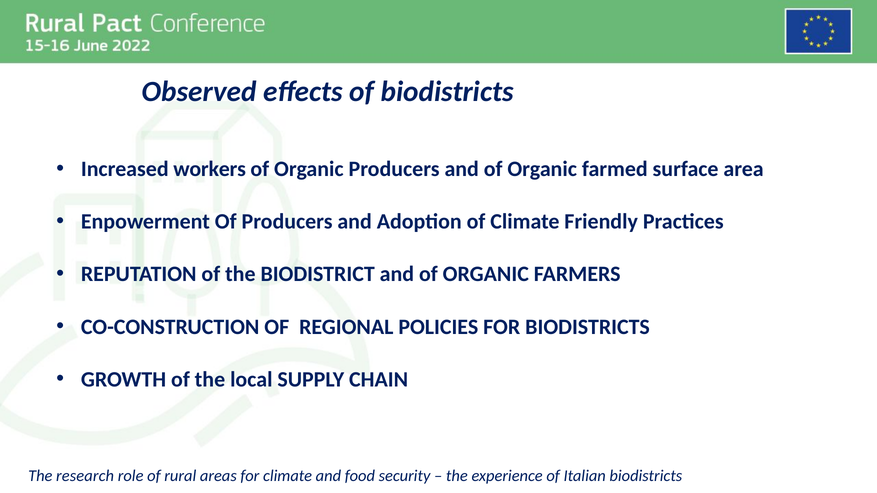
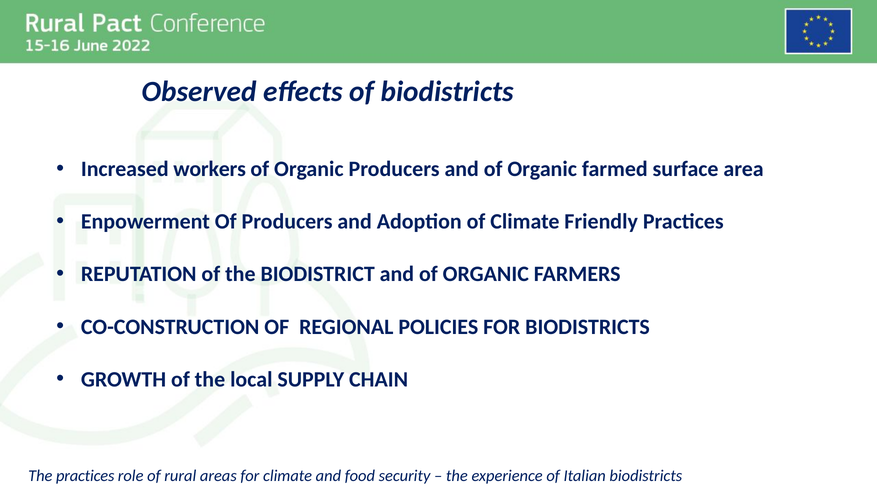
The research: research -> practices (85, 476)
